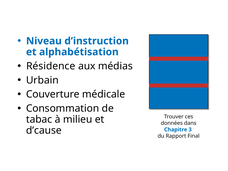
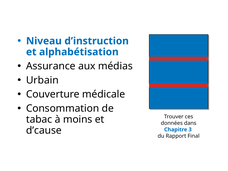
Résidence: Résidence -> Assurance (51, 66)
milieu: milieu -> moins (78, 119)
